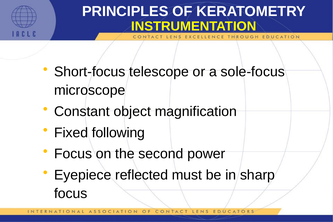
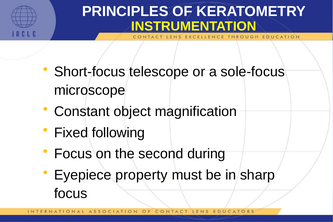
power: power -> during (206, 154)
reflected: reflected -> property (142, 175)
